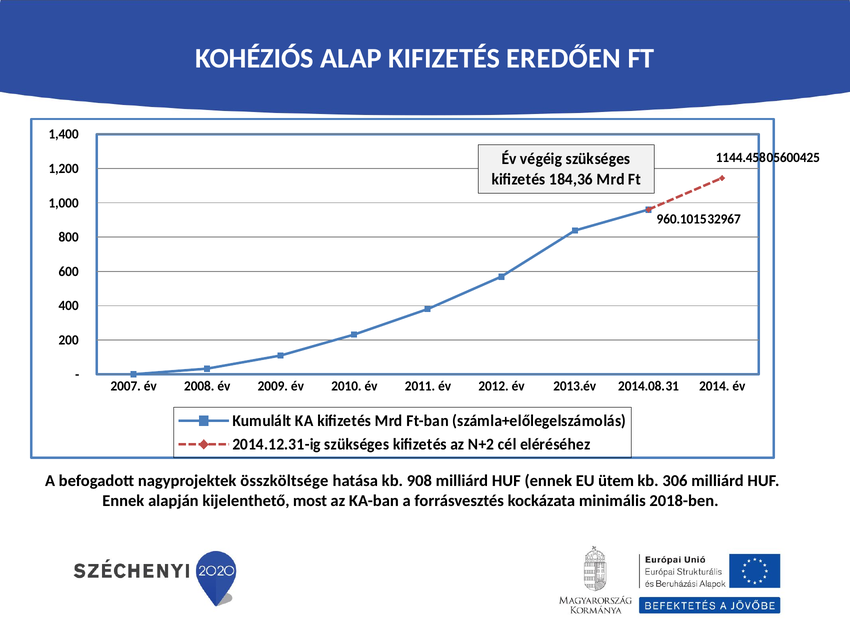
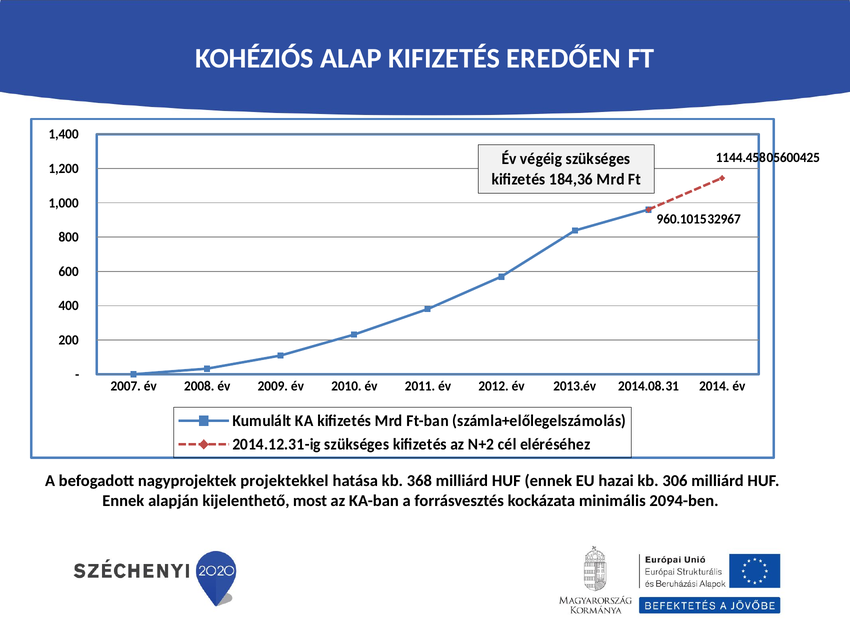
összköltsége: összköltsége -> projektekkel (284, 481)
908: 908 -> 368 (419, 481)
ütem: ütem -> hazai (616, 481)
2018-ben: 2018-ben -> 2094-ben (684, 501)
